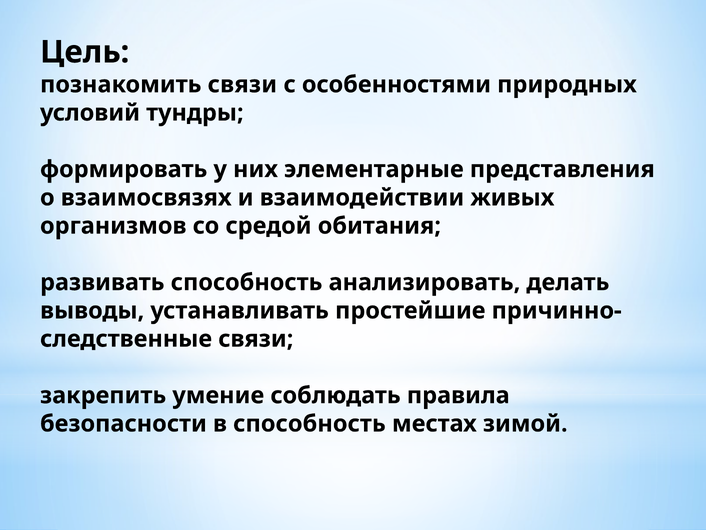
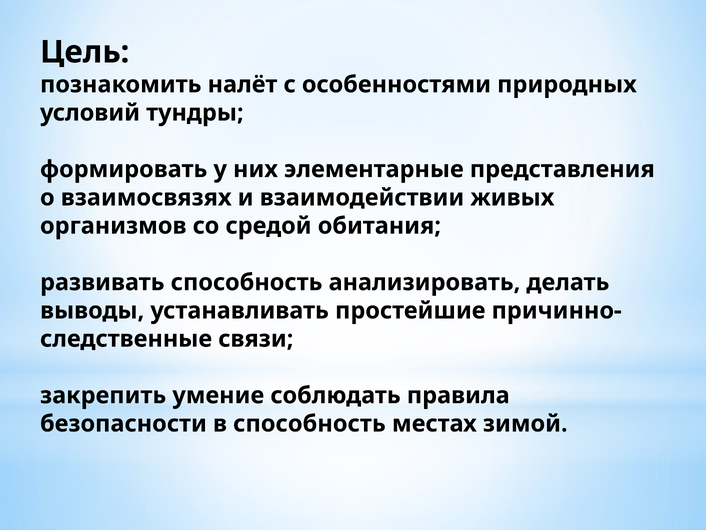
познакомить связи: связи -> налёт (242, 84)
